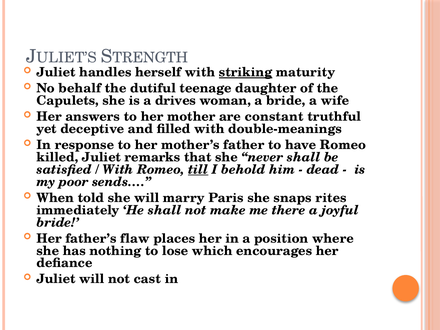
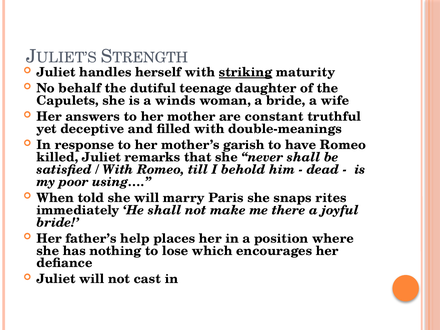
drives: drives -> winds (175, 101)
father: father -> garish (244, 145)
till underline: present -> none (198, 170)
sends…: sends… -> using… (122, 182)
flaw: flaw -> help (135, 238)
